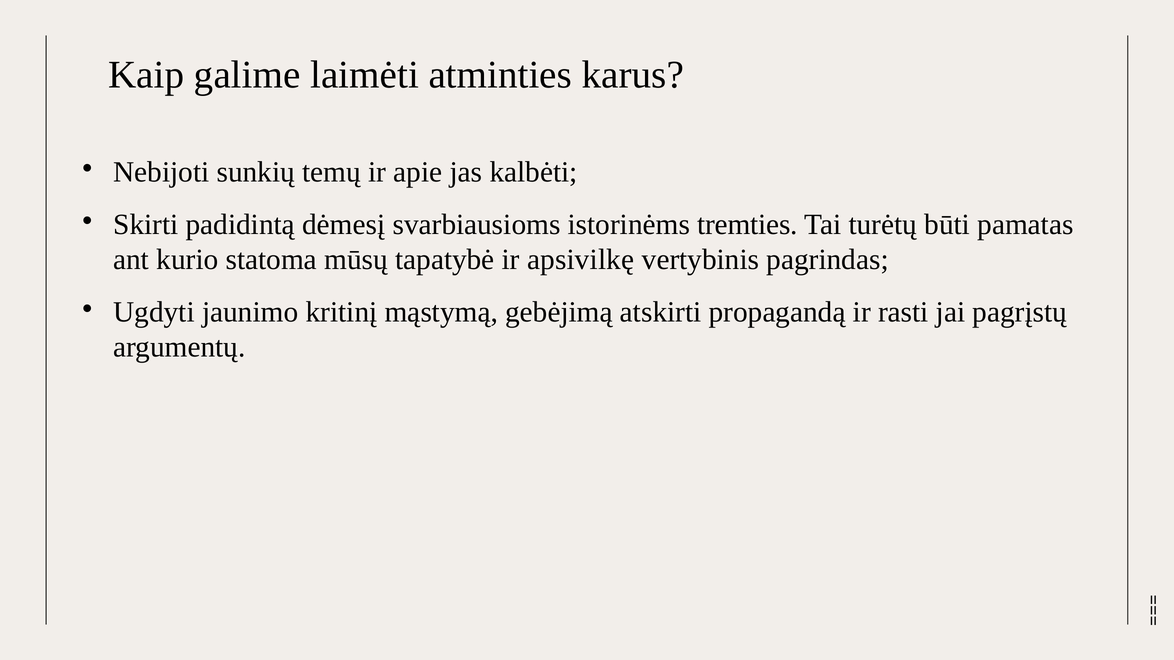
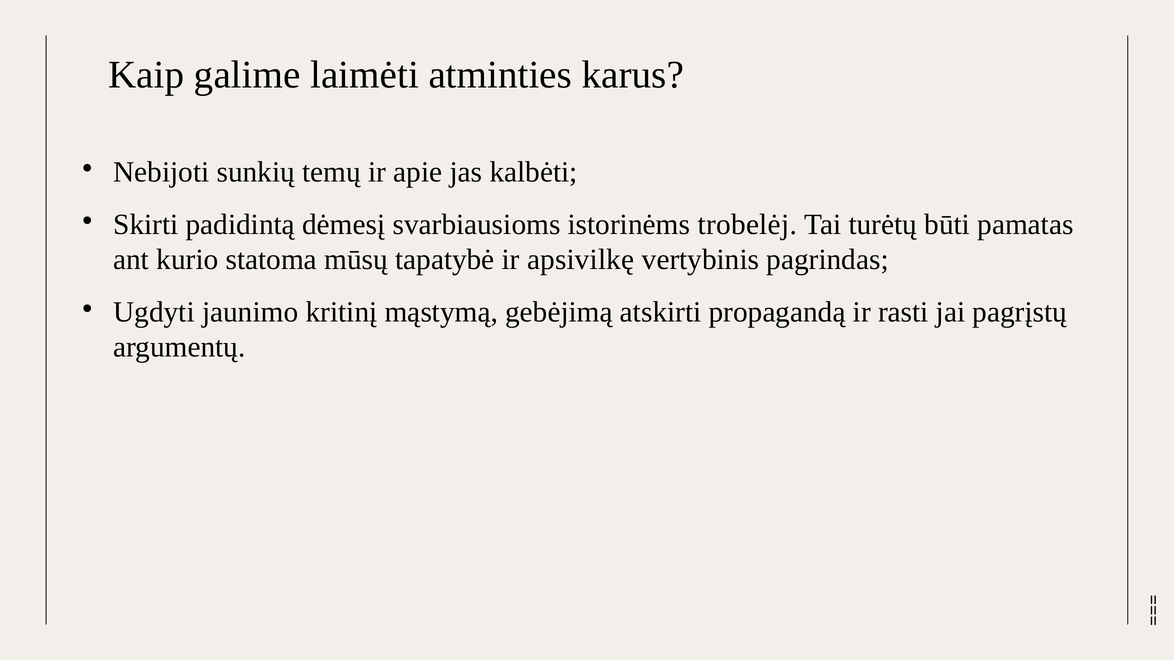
tremties: tremties -> trobelėj (747, 225)
